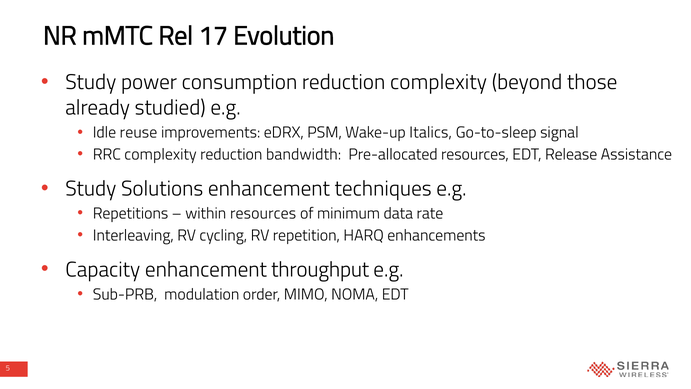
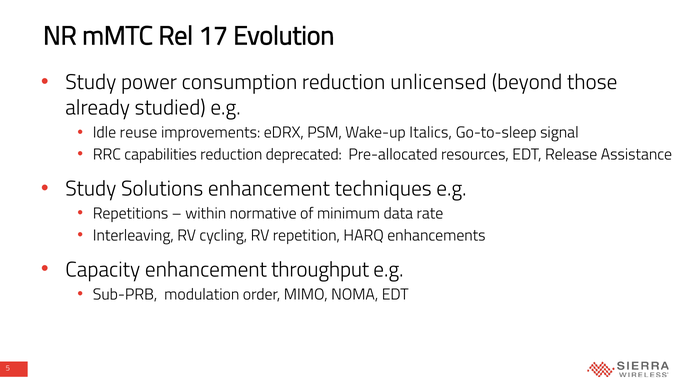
reduction complexity: complexity -> unlicensed (438, 82)
RRC complexity: complexity -> capabilities (161, 154)
bandwidth: bandwidth -> deprecated (304, 154)
within resources: resources -> normative (263, 213)
